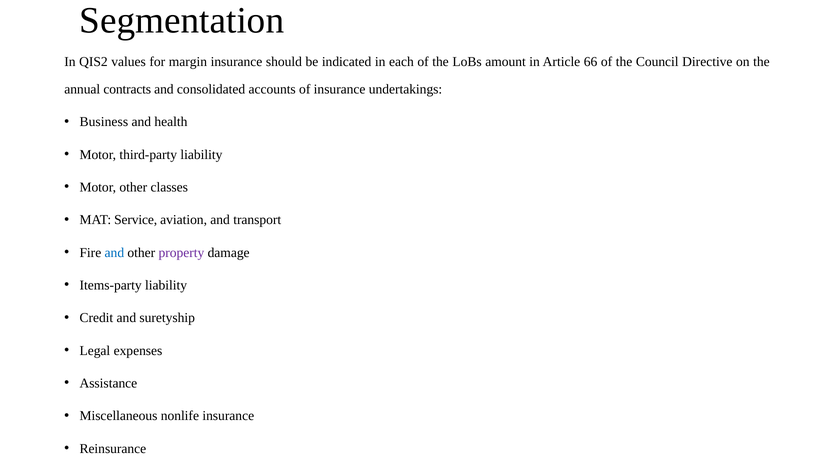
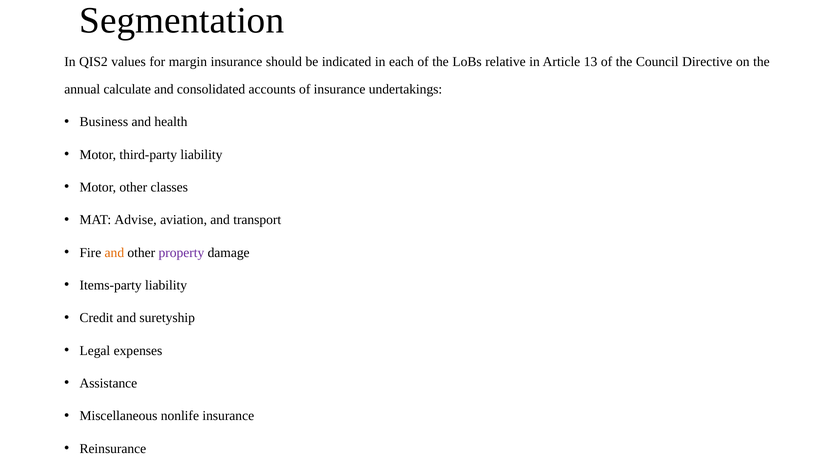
amount: amount -> relative (506, 62)
66: 66 -> 13 (591, 62)
contracts: contracts -> calculate (127, 89)
Service: Service -> Advise (136, 220)
and colour: blue -> orange (114, 253)
